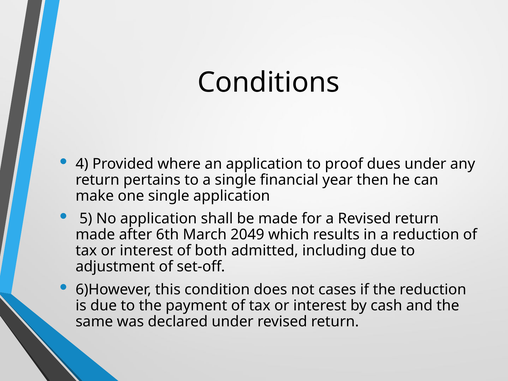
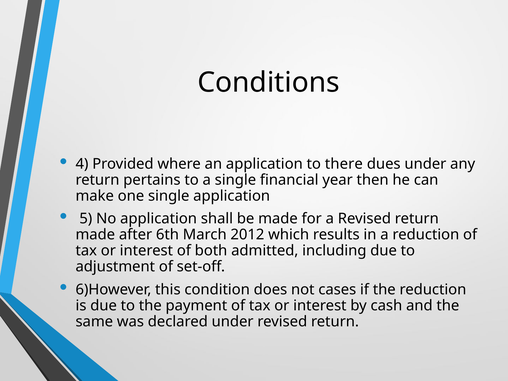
proof: proof -> there (344, 164)
2049: 2049 -> 2012 (247, 235)
